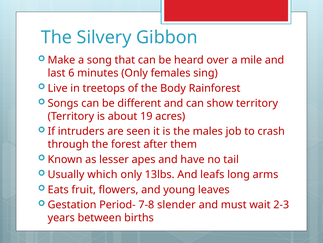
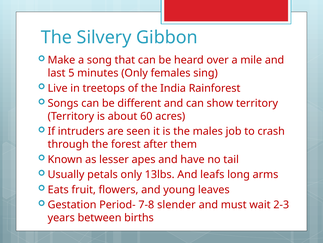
6: 6 -> 5 (71, 73)
Body: Body -> India (173, 88)
19: 19 -> 60 (146, 116)
which: which -> petals (102, 174)
